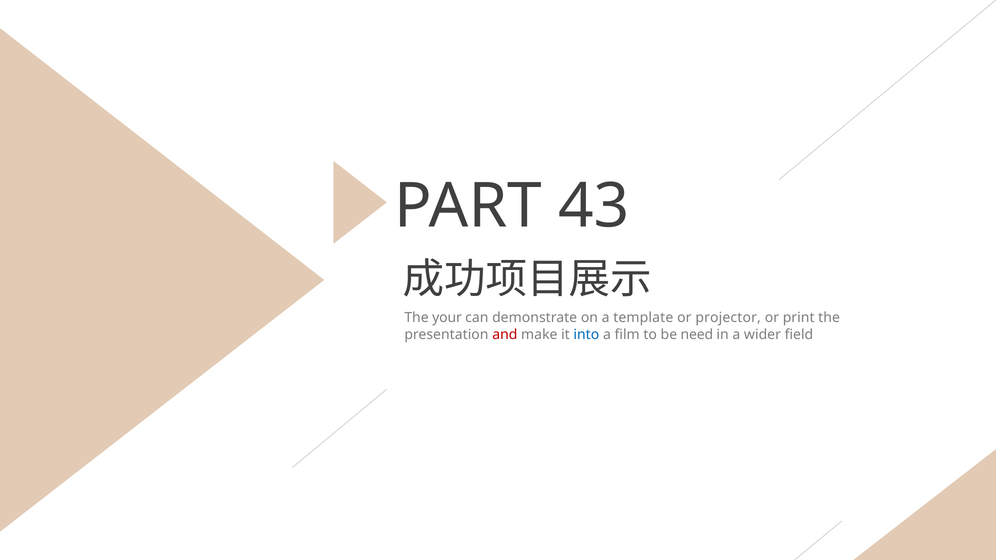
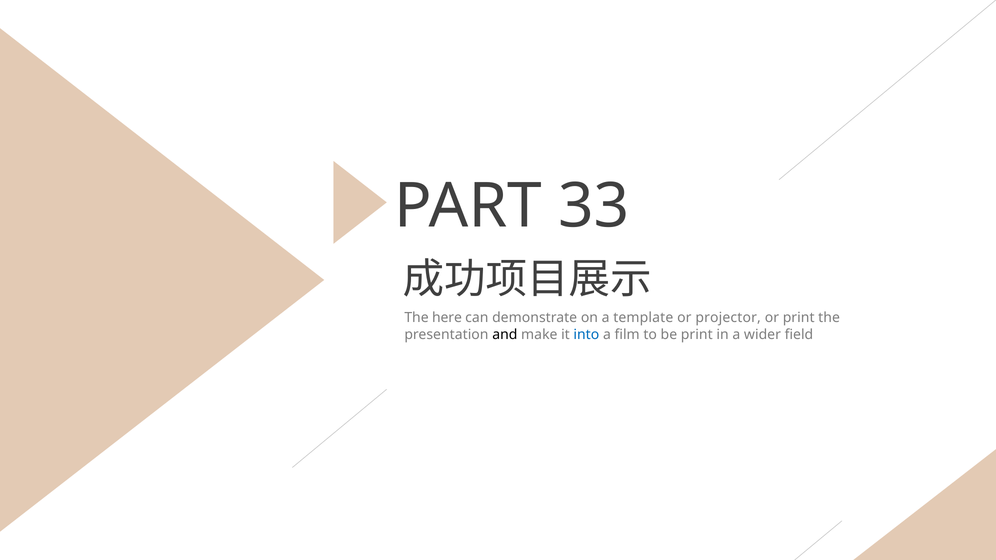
43: 43 -> 33 (594, 206)
your: your -> here (447, 318)
and colour: red -> black (505, 335)
be need: need -> print (697, 335)
